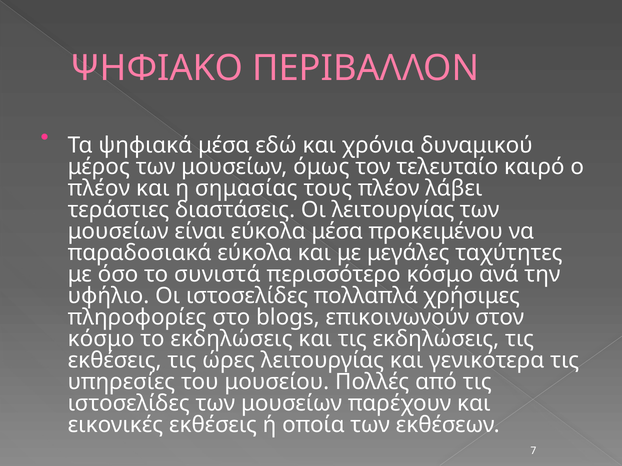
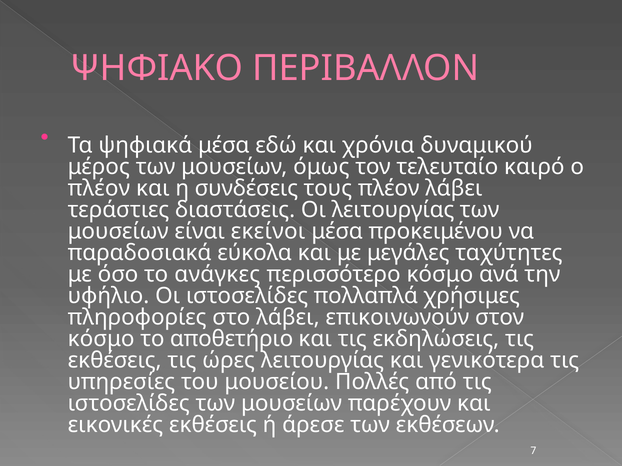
σημασίας: σημασίας -> συνδέσεις (246, 188)
είναι εύκολα: εύκολα -> εκείνοι (268, 231)
συνιστά: συνιστά -> ανάγκες (217, 275)
στο blogs: blogs -> λάβει (288, 318)
το εκδηλώσεις: εκδηλώσεις -> αποθετήριο (232, 339)
οποία: οποία -> άρεσε (313, 425)
